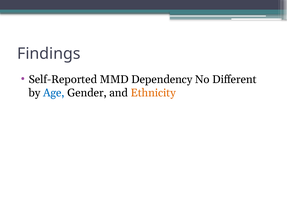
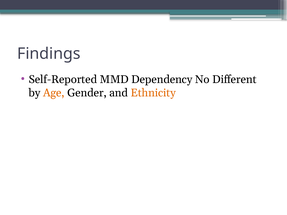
Age colour: blue -> orange (54, 93)
